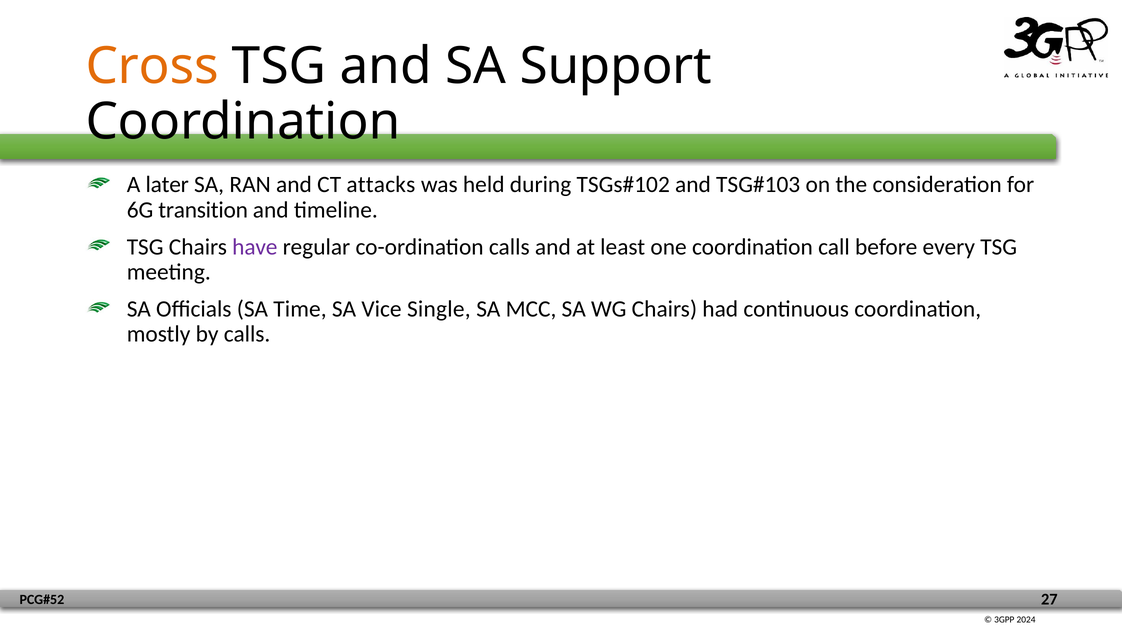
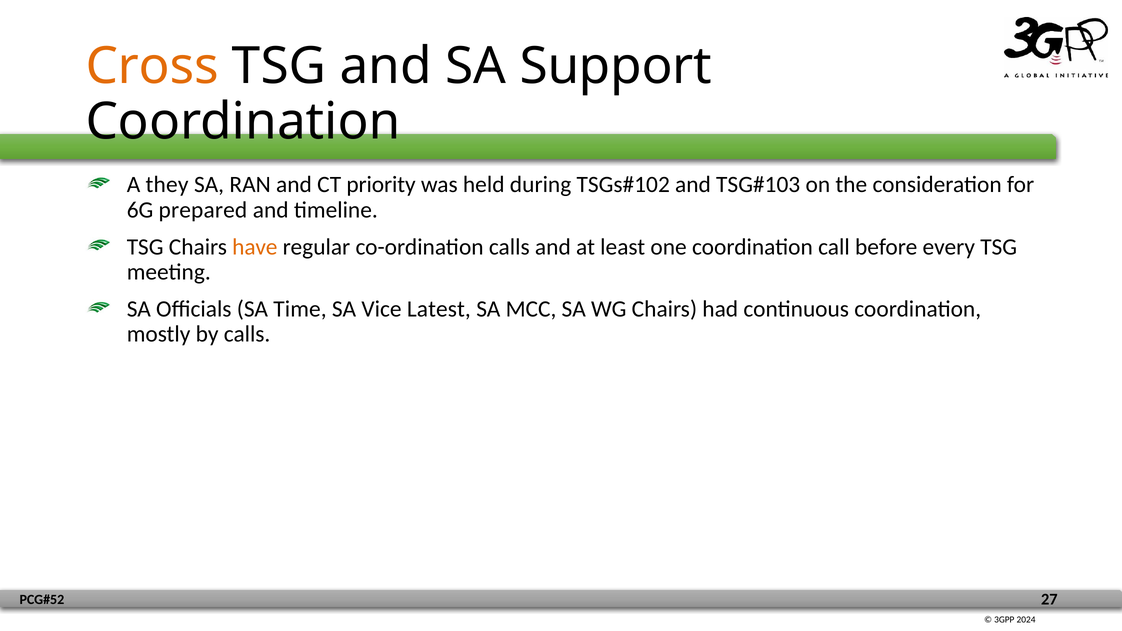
later: later -> they (167, 185)
attacks: attacks -> priority (381, 185)
transition: transition -> prepared (203, 210)
have colour: purple -> orange (255, 247)
Single: Single -> Latest (439, 309)
